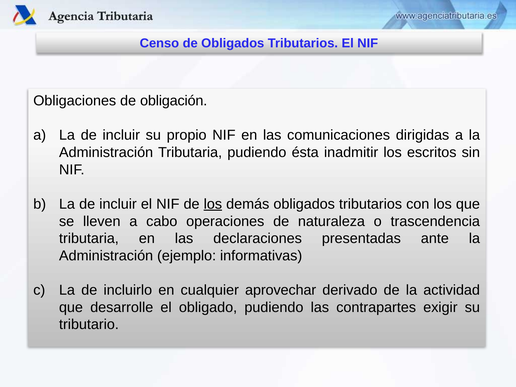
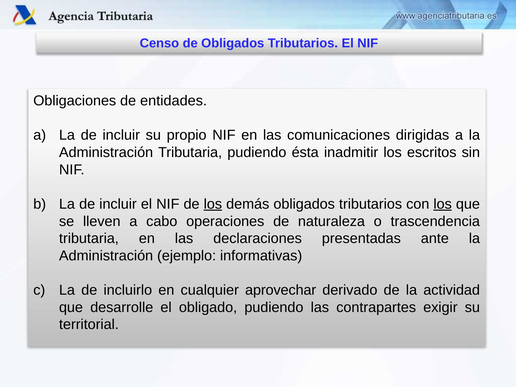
obligación: obligación -> entidades (174, 101)
los underline: none -> present (443, 204)
tributario: tributario -> territorial (89, 325)
